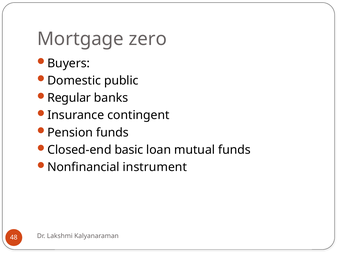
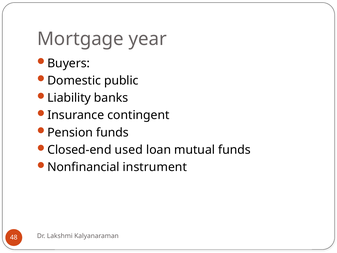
zero: zero -> year (148, 39)
Regular: Regular -> Liability (69, 98)
basic: basic -> used (129, 150)
